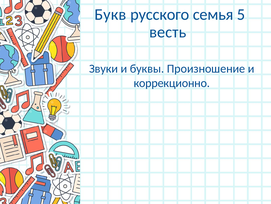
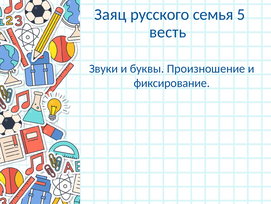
Букв: Букв -> Заяц (110, 15)
коррекционно: коррекционно -> фиксирование (172, 83)
